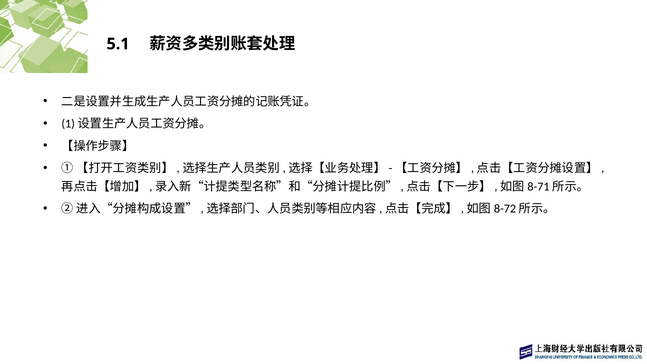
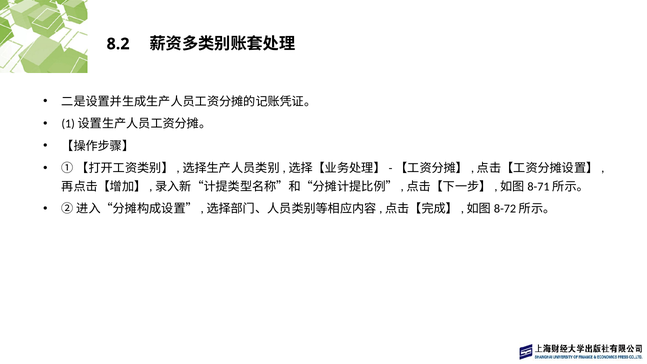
5.1: 5.1 -> 8.2 (118, 44)
